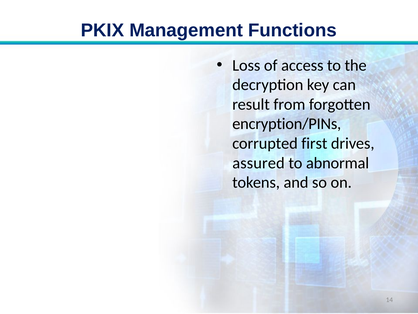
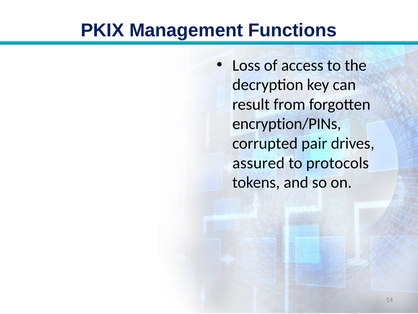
first: first -> pair (314, 143)
abnormal: abnormal -> protocols (337, 163)
